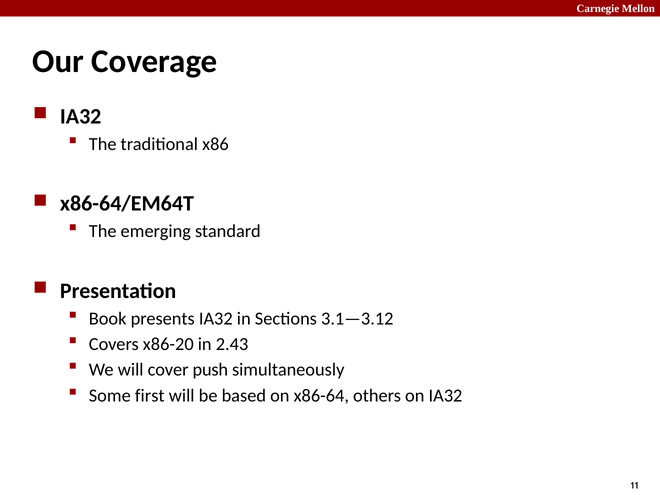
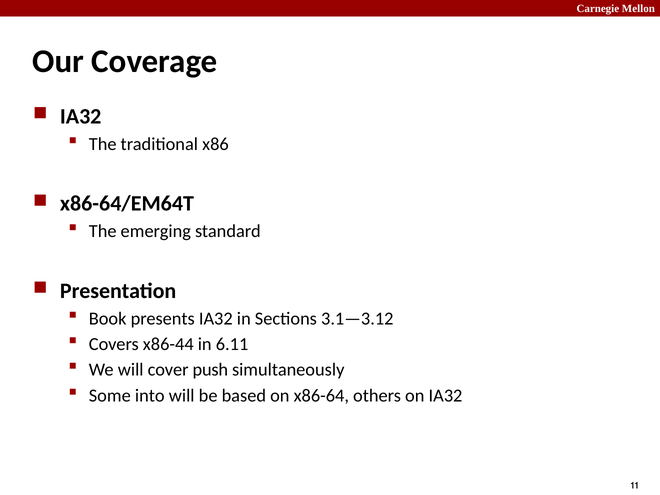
x86-20: x86-20 -> x86-44 (168, 344)
2.43: 2.43 -> 6.11 (232, 344)
first: first -> into (150, 396)
